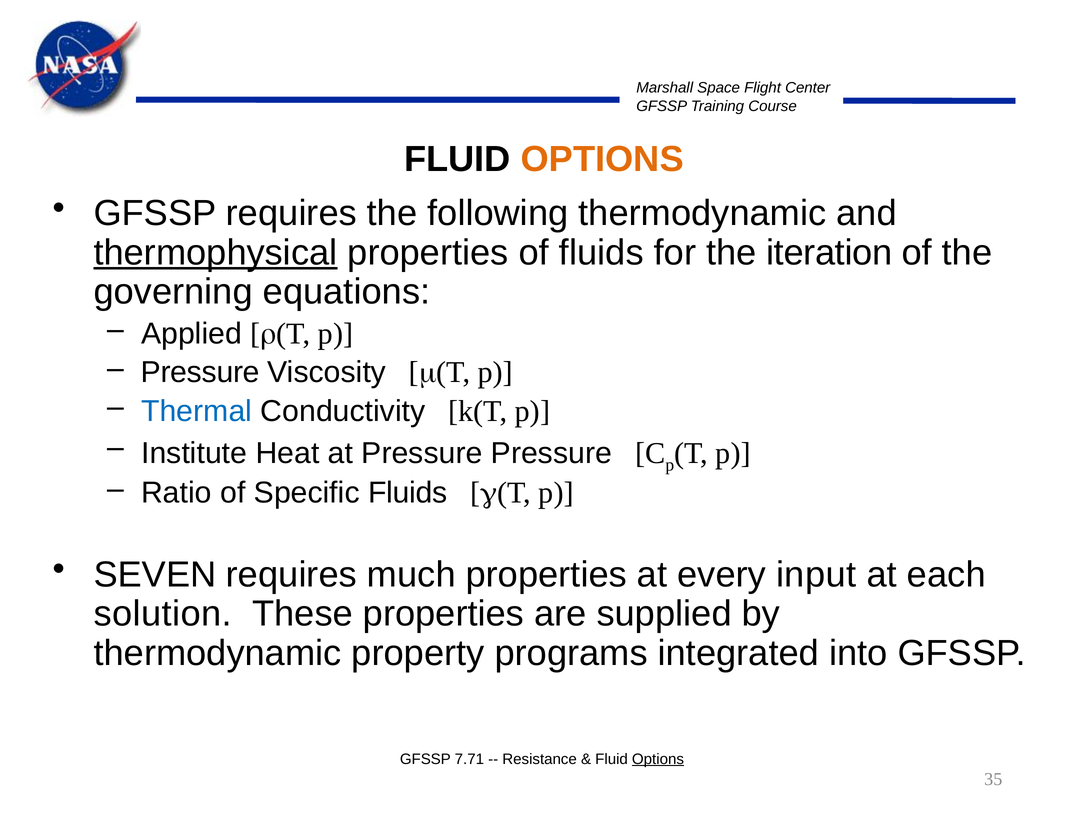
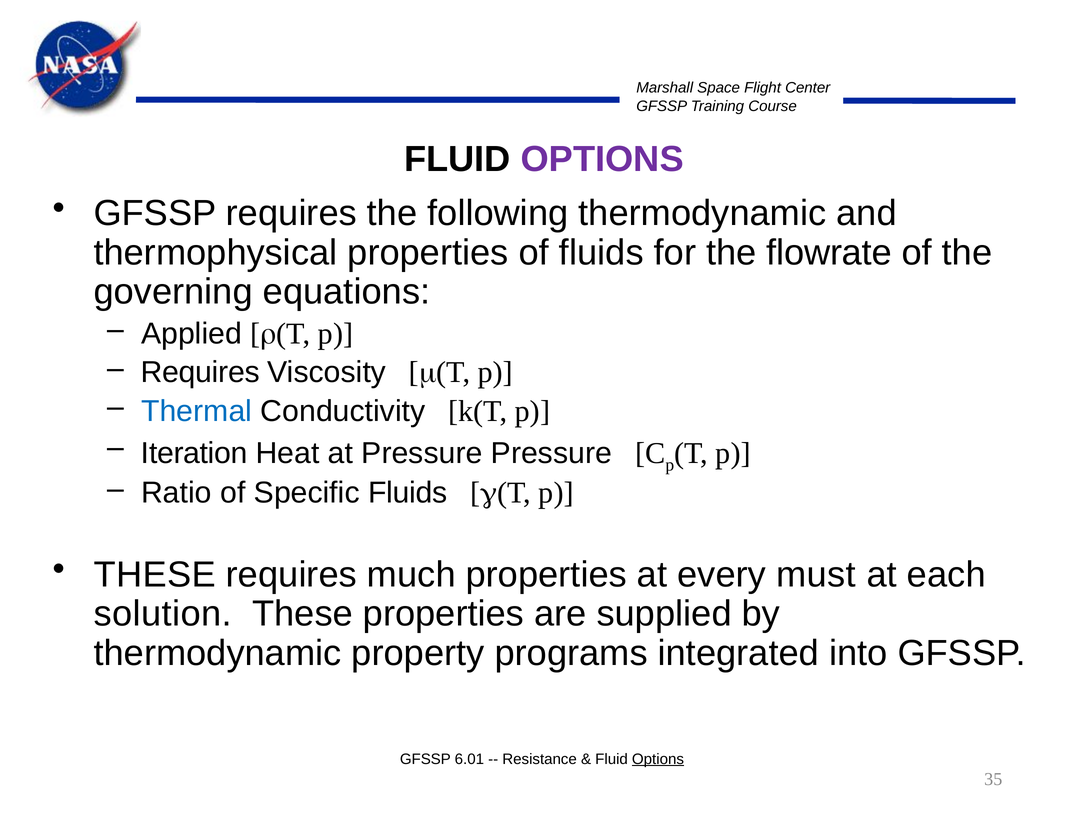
OPTIONS colour: orange -> purple (602, 159)
thermophysical underline: present -> none (216, 253)
iteration: iteration -> flowrate (829, 253)
Pressure: Pressure -> Requires (200, 372)
Institute: Institute -> Iteration (194, 453)
SEVEN: SEVEN -> THESE (155, 575)
input: input -> must (816, 575)
7.71: 7.71 -> 6.01 (469, 759)
